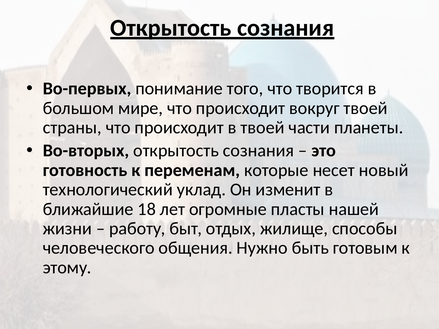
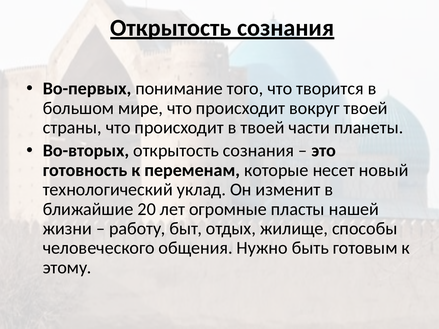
18: 18 -> 20 (147, 209)
